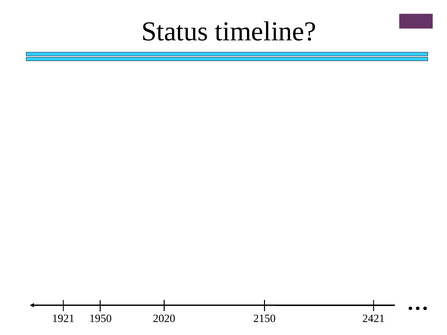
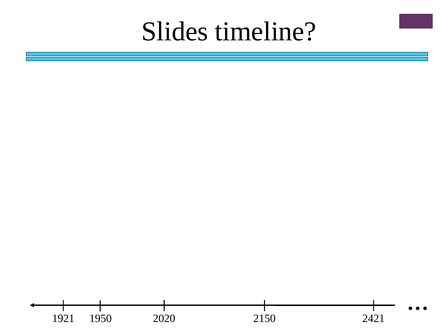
Status: Status -> Slides (175, 32)
